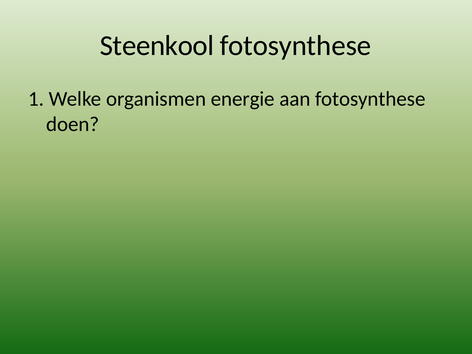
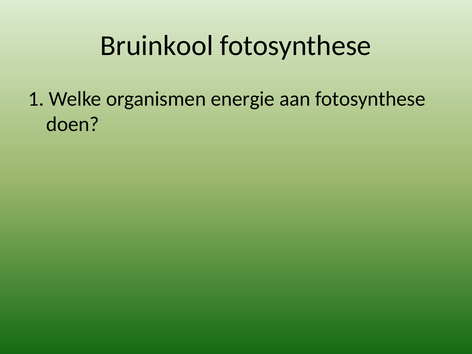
Steenkool: Steenkool -> Bruinkool (157, 46)
